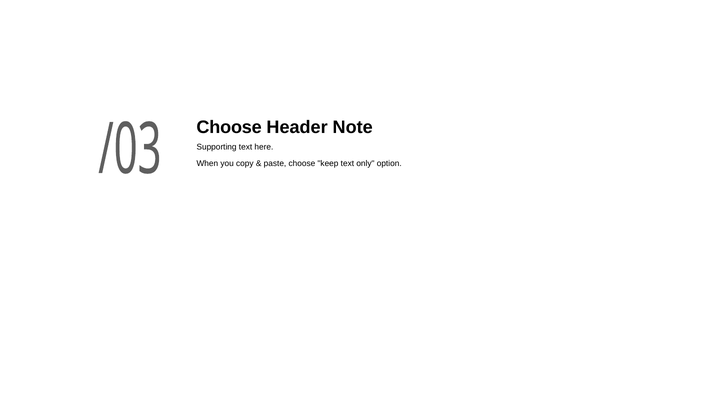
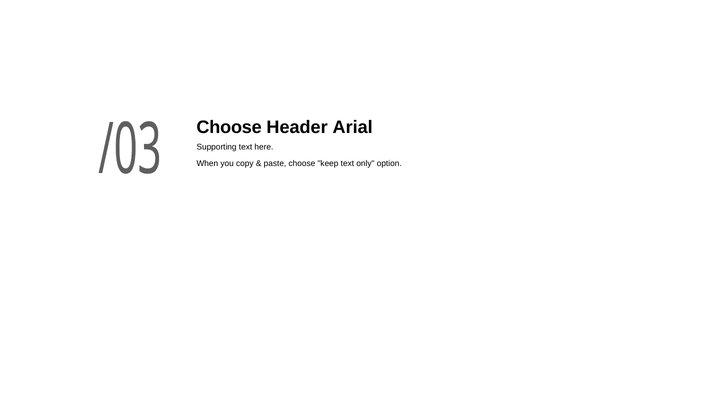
Note: Note -> Arial (353, 127)
